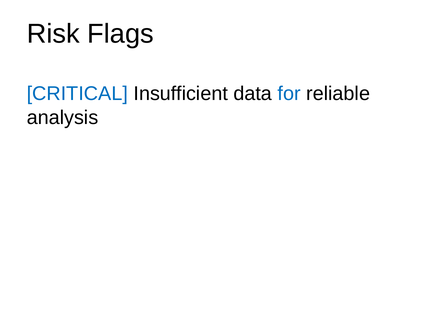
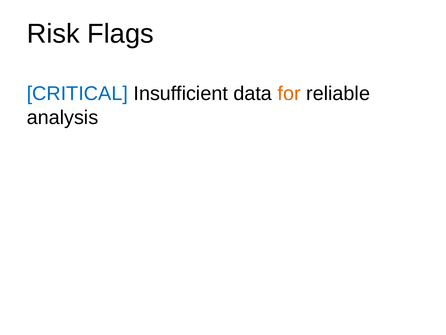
for colour: blue -> orange (289, 94)
